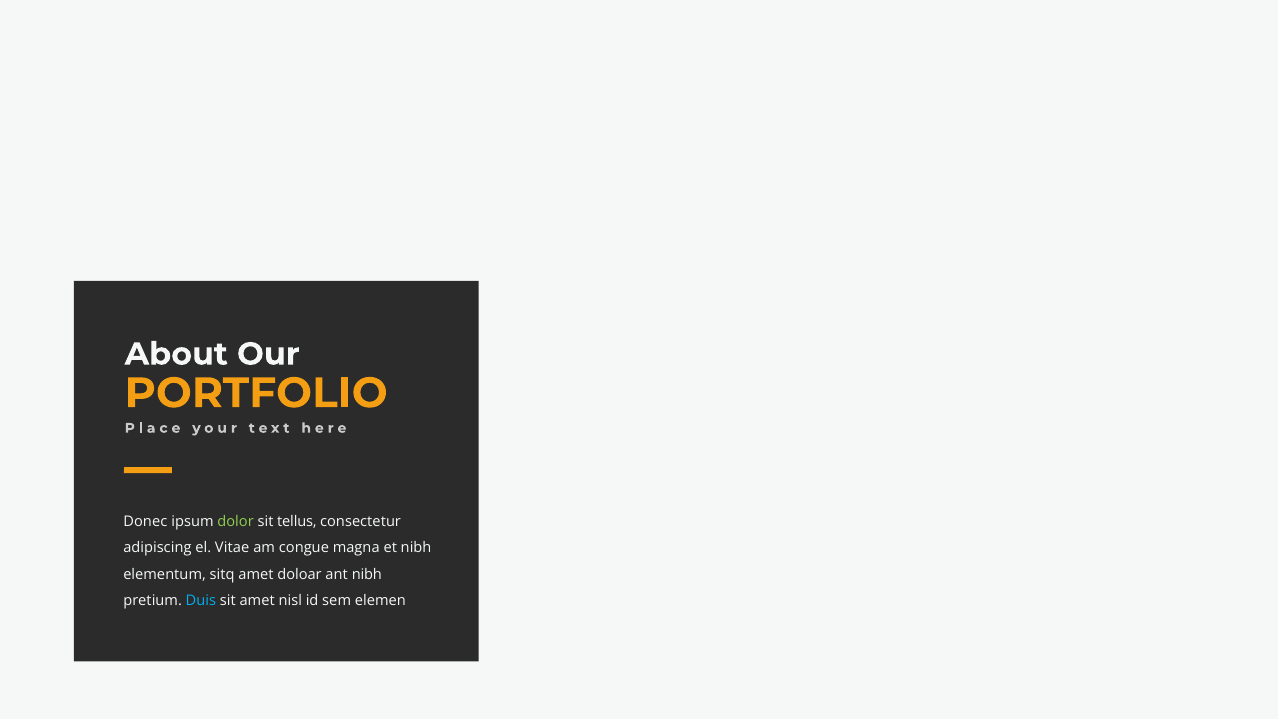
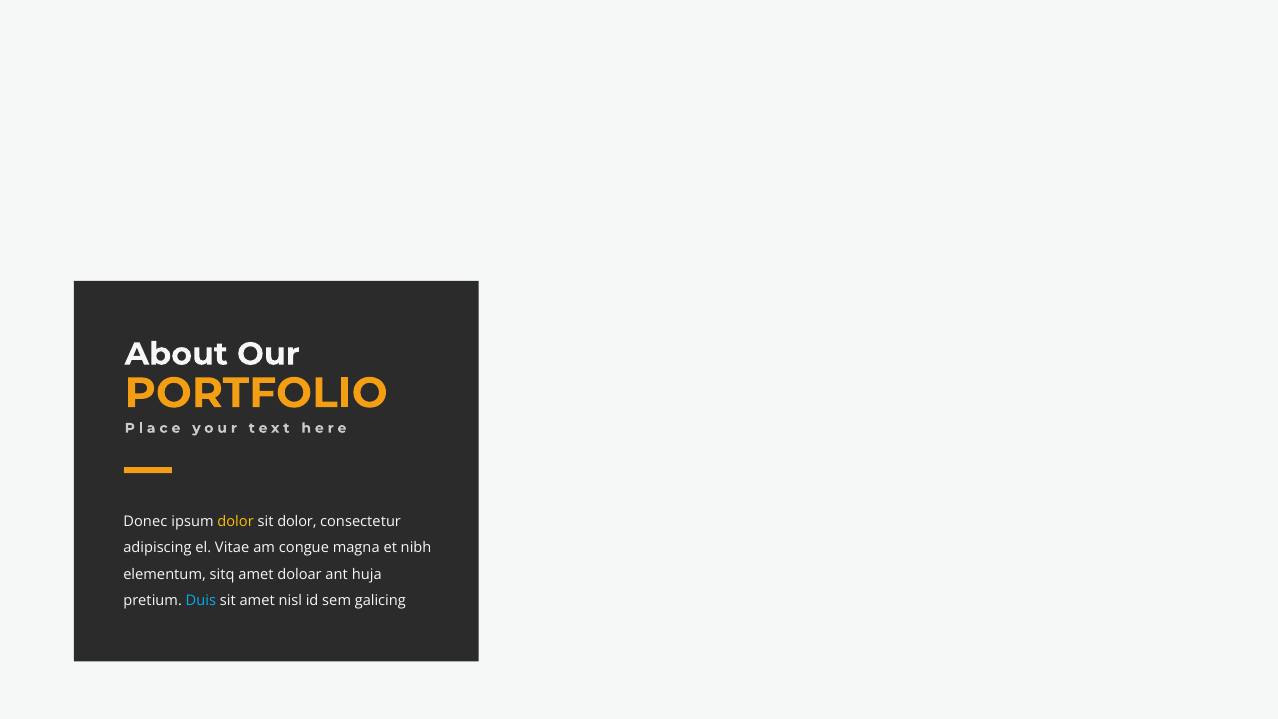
dolor colour: light green -> yellow (236, 522)
sit tellus: tellus -> dolor (297, 522)
ant nibh: nibh -> huja (367, 574)
elemen: elemen -> galicing (380, 601)
